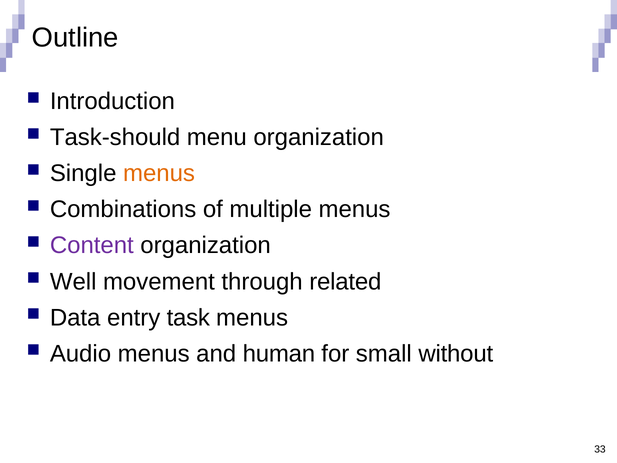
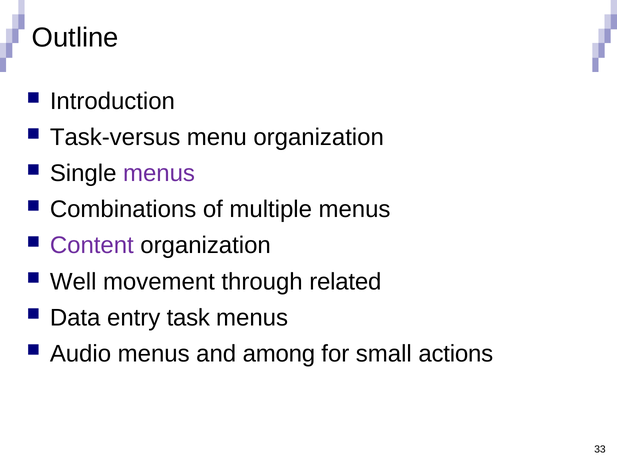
Task-should: Task-should -> Task-versus (115, 137)
menus colour: orange -> purple (159, 173)
human: human -> among (279, 353)
without: without -> actions (456, 353)
